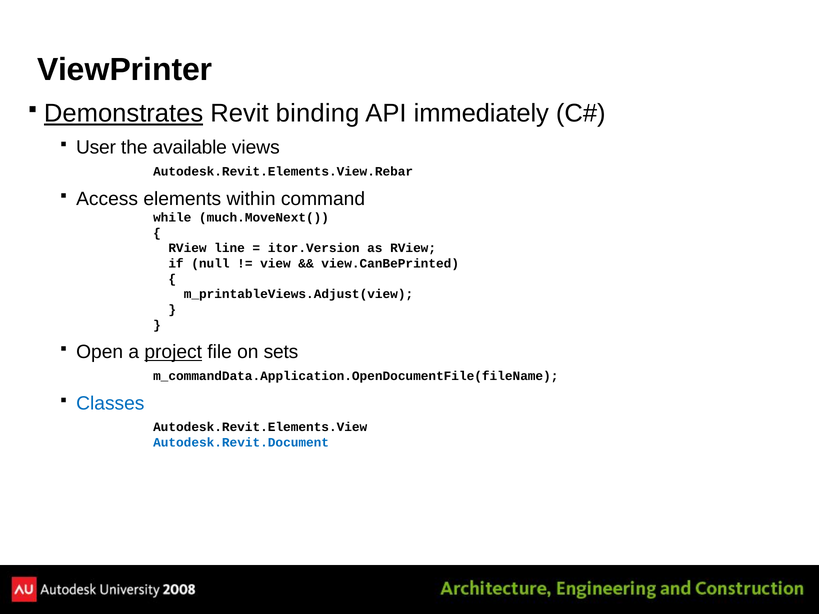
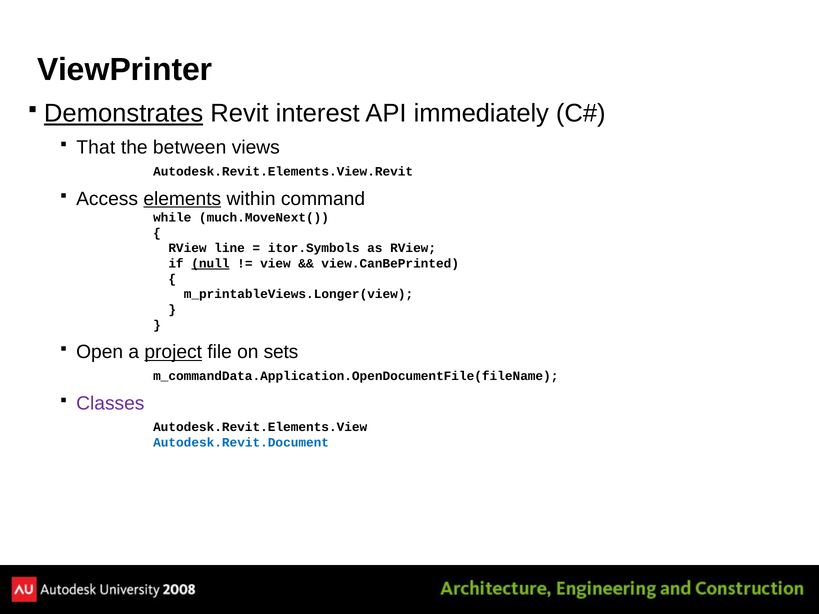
binding: binding -> interest (318, 114)
User: User -> That (96, 148)
available: available -> between (190, 148)
Autodesk.Revit.Elements.View.Rebar: Autodesk.Revit.Elements.View.Rebar -> Autodesk.Revit.Elements.View.Revit (283, 171)
elements underline: none -> present (182, 199)
itor.Version: itor.Version -> itor.Symbols (314, 248)
null underline: none -> present (210, 264)
m_printableViews.Adjust(view: m_printableViews.Adjust(view -> m_printableViews.Longer(view (298, 294)
Classes colour: blue -> purple (110, 403)
